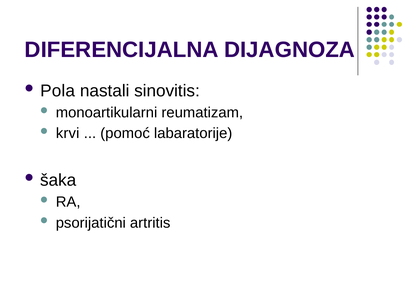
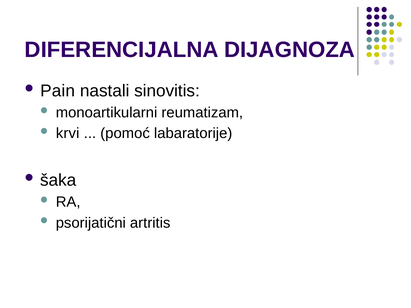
Pola: Pola -> Pain (58, 91)
